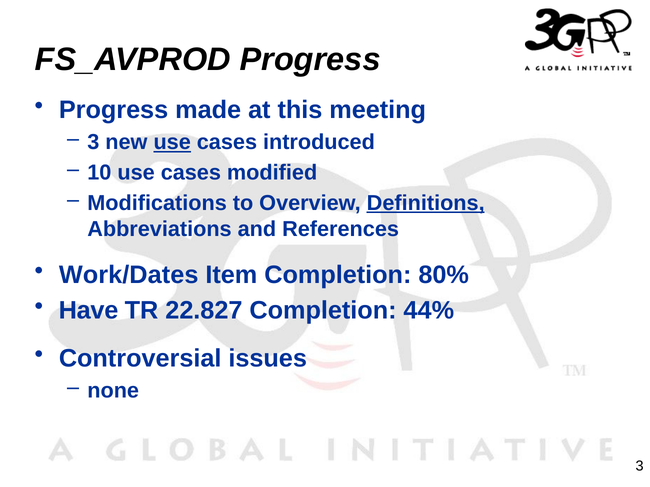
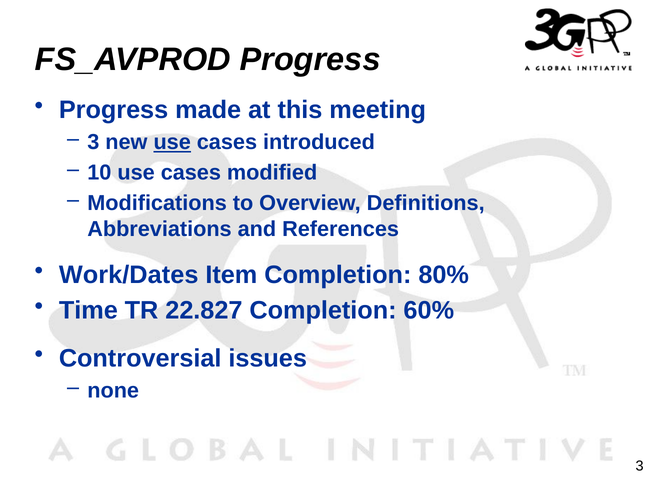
Definitions underline: present -> none (426, 203)
Have: Have -> Time (88, 311)
44%: 44% -> 60% (429, 311)
